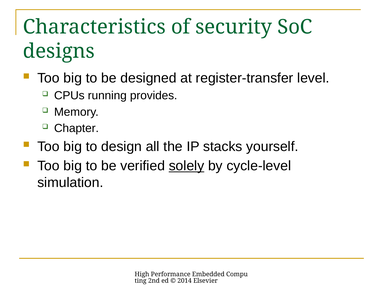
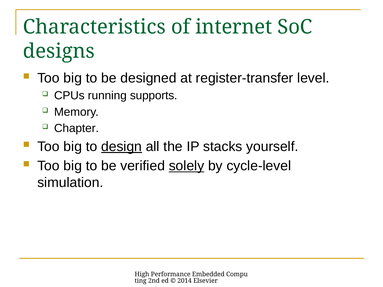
security: security -> internet (234, 27)
provides: provides -> supports (154, 96)
design underline: none -> present (122, 147)
